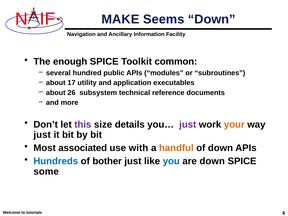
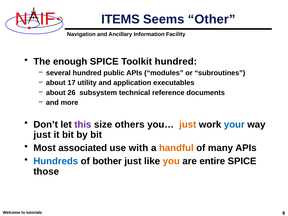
MAKE: MAKE -> ITEMS (121, 19)
Seems Down: Down -> Other (212, 19)
Toolkit common: common -> hundred (176, 62)
details: details -> others (130, 125)
just colour: purple -> orange (188, 125)
your colour: orange -> blue (234, 125)
of down: down -> many (220, 148)
you colour: blue -> orange (171, 161)
are down: down -> entire (212, 161)
some: some -> those (46, 172)
